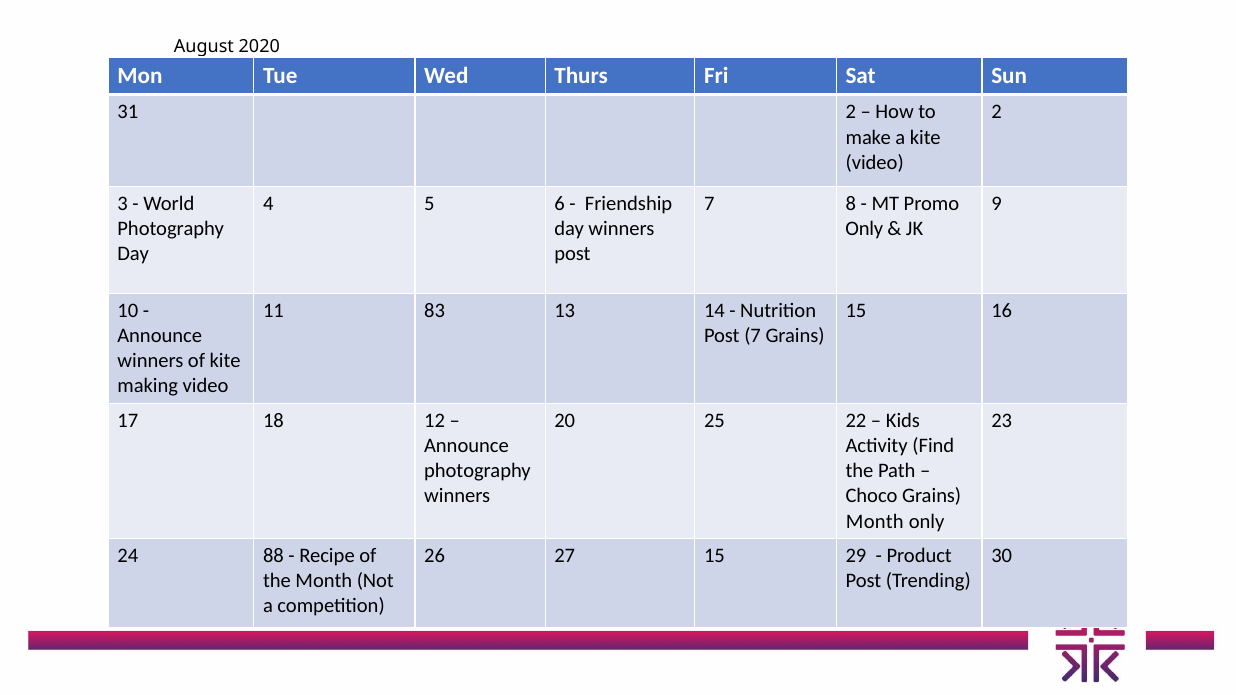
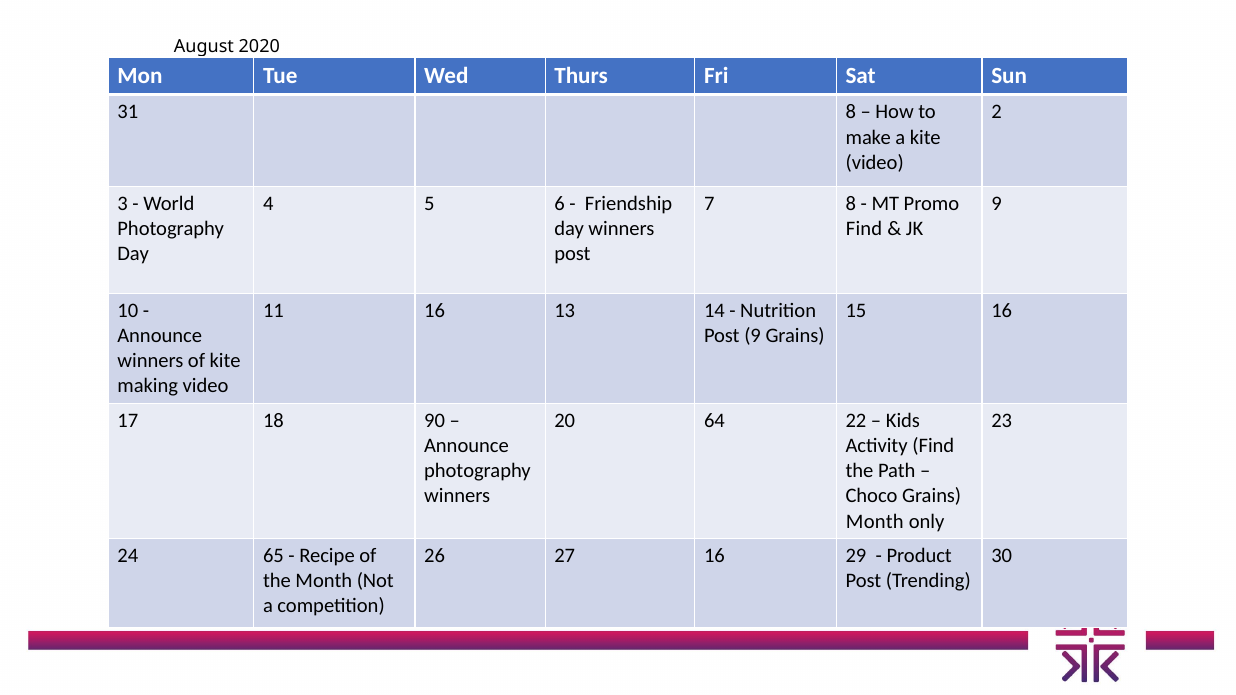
31 2: 2 -> 8 (851, 112)
Only: Only -> Find (864, 229)
11 83: 83 -> 16 (435, 311)
7: 7 -> 9 (753, 336)
12: 12 -> 90 (435, 421)
25: 25 -> 64 (714, 421)
88: 88 -> 65 (273, 556)
27 15: 15 -> 16 (714, 556)
